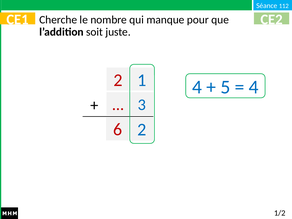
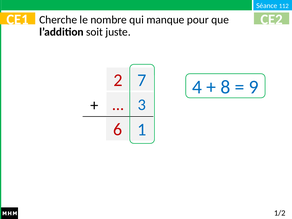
1: 1 -> 7 (142, 80)
5: 5 -> 8 (225, 87)
4: 4 -> 9 (254, 87)
6 2: 2 -> 1 (142, 130)
